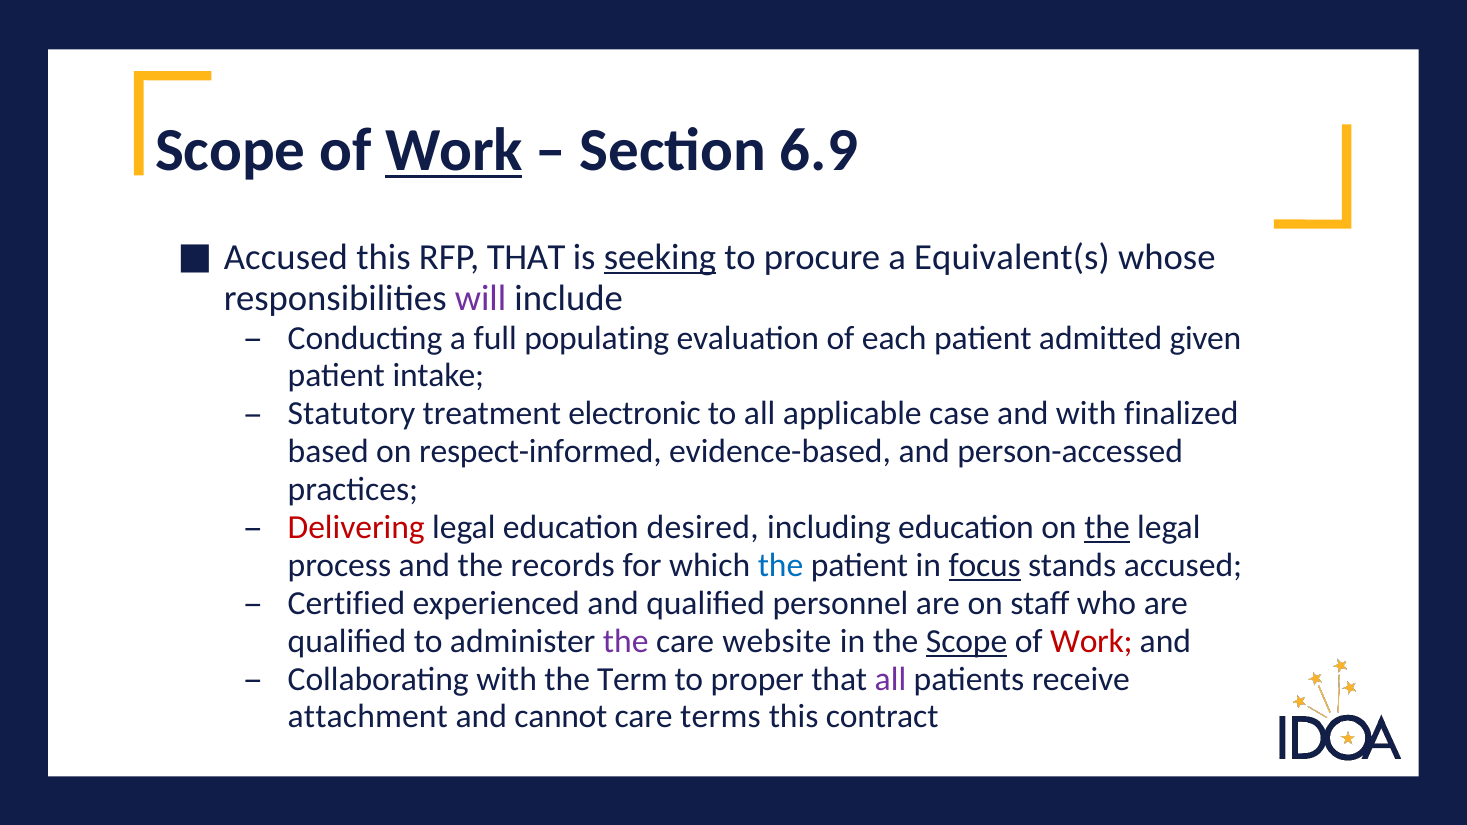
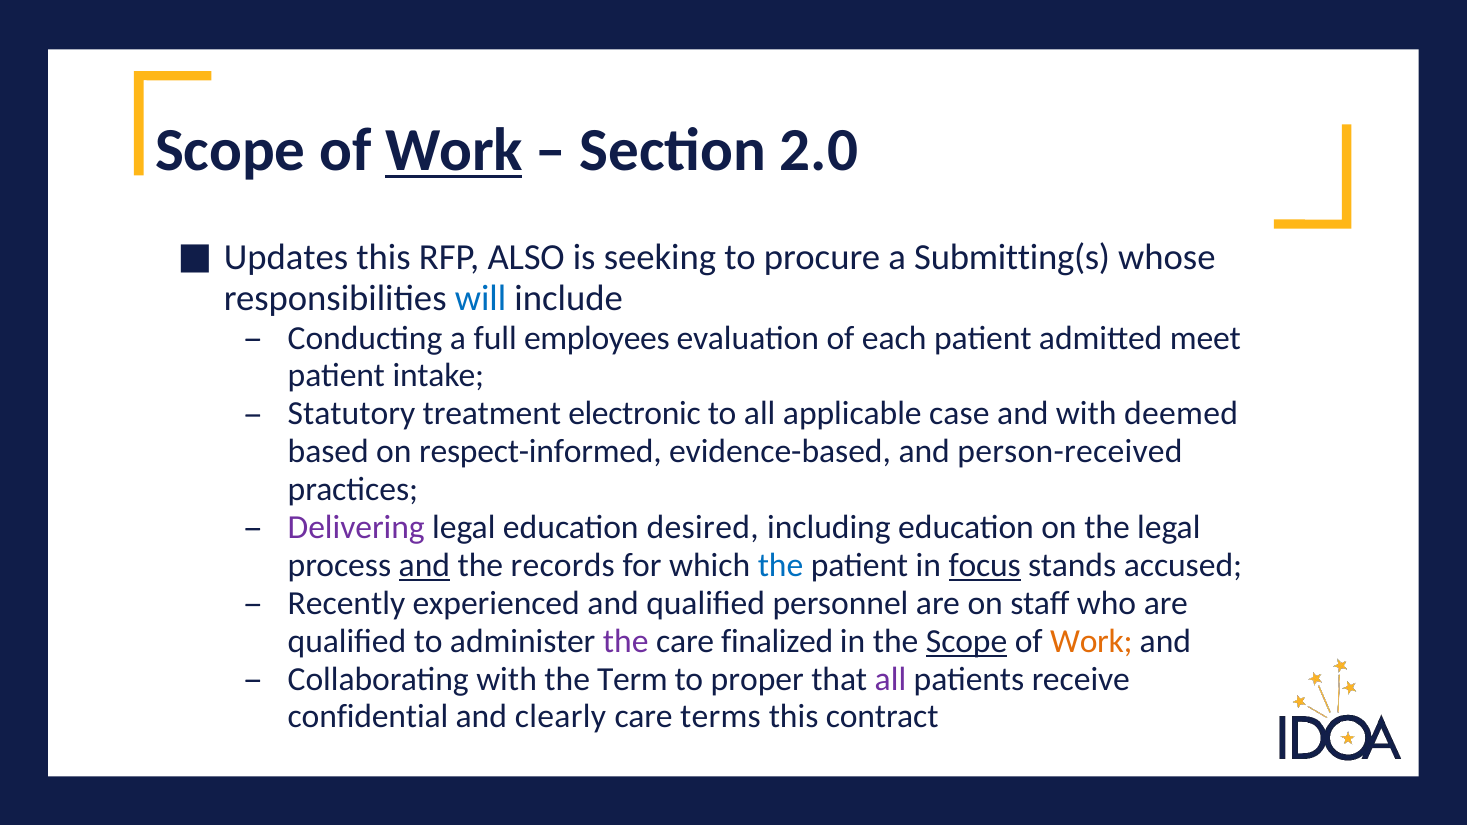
6.9: 6.9 -> 2.0 (819, 150)
Accused: Accused -> Updates (286, 257)
RFP THAT: THAT -> ALSO (526, 257)
seeking underline: present -> none (660, 257)
Equivalent(s: Equivalent(s -> Submitting(s (1012, 257)
will colour: purple -> blue (481, 298)
populating: populating -> employees (597, 338)
given: given -> meet (1205, 338)
finalized: finalized -> deemed (1181, 414)
person-accessed: person-accessed -> person-received (1070, 452)
Delivering colour: red -> purple (356, 528)
the underline: present -> none (1107, 528)
and underline: none -> present (424, 565)
Certified: Certified -> Recently (346, 603)
website: website -> finalized (777, 641)
Work colour: red -> orange (1091, 641)
attachment: attachment -> confidential (368, 717)
cannot: cannot -> clearly (561, 717)
